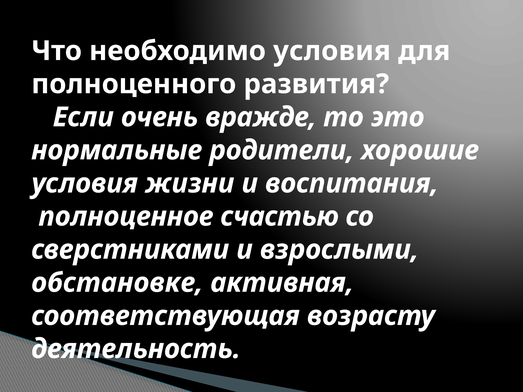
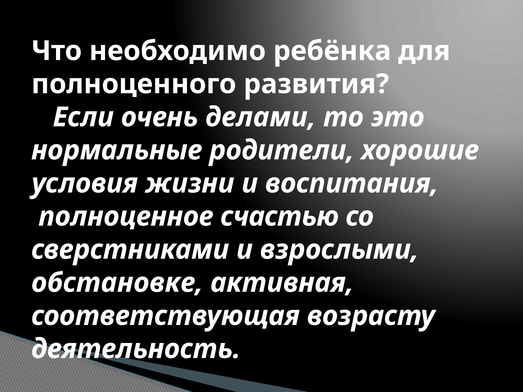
необходимо условия: условия -> ребёнка (332, 51)
вражде: вражде -> делами (261, 117)
